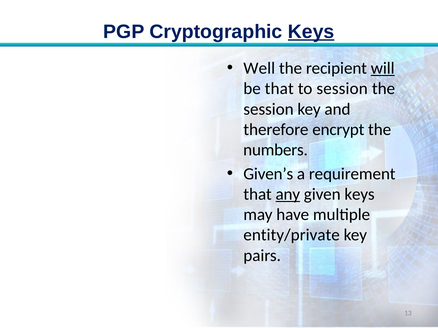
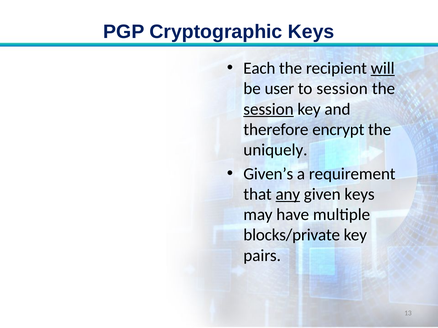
Keys underline: present -> none (311, 32)
Well: Well -> Each (259, 68)
be that: that -> user (279, 89)
session underline: none -> present (269, 109)
numbers: numbers -> uniquely (275, 150)
entity/private: entity/private -> blocks/private (292, 235)
